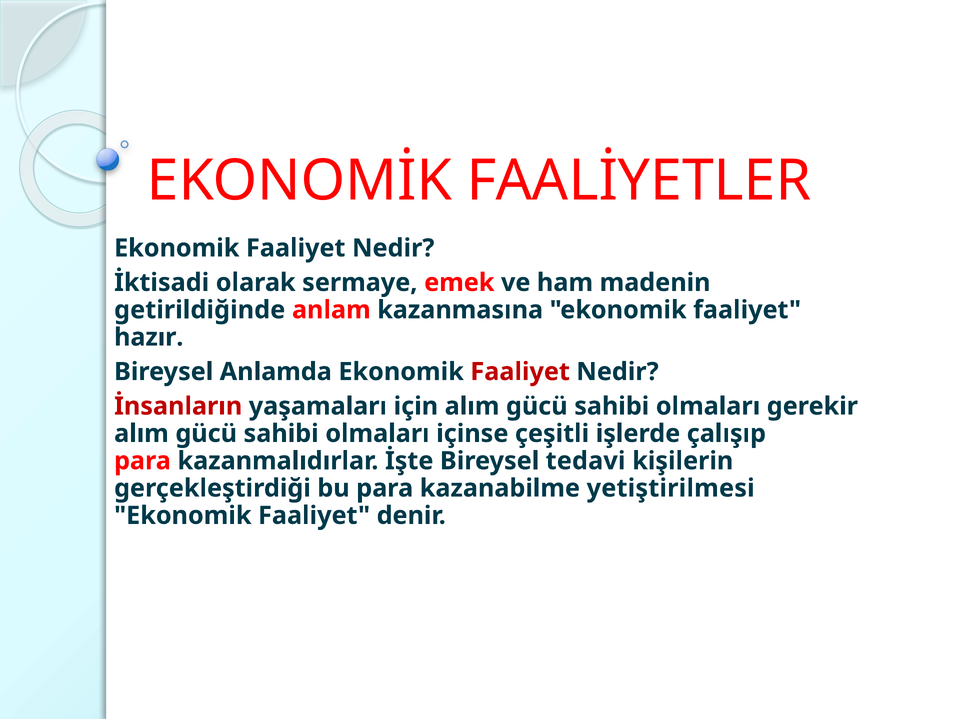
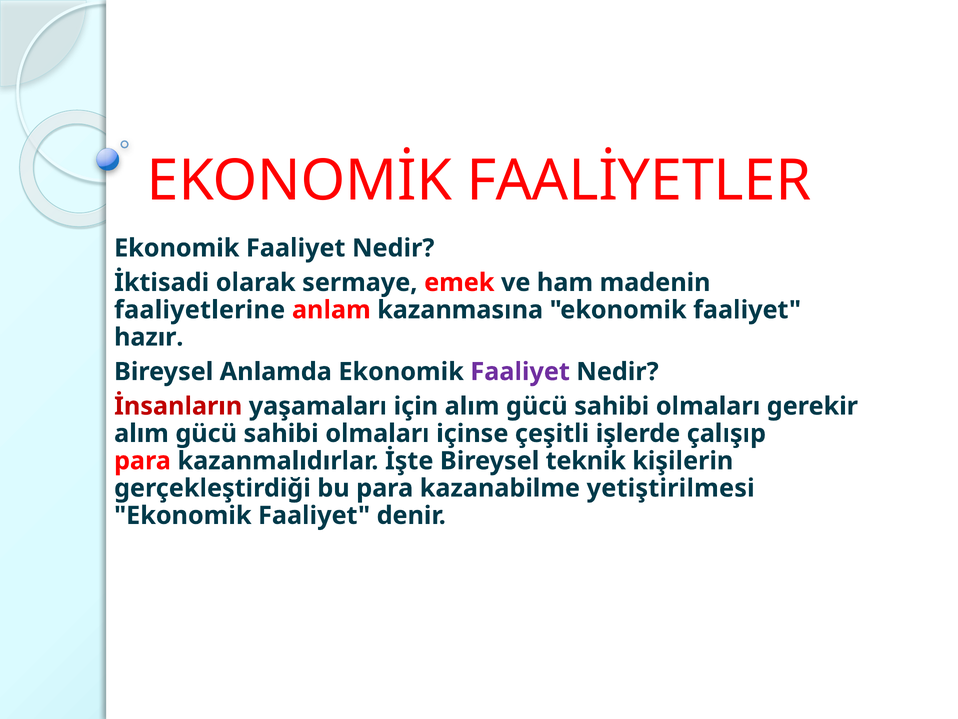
getirildiğinde: getirildiğinde -> faaliyetlerine (200, 310)
Faaliyet colour: red -> purple (520, 372)
tedavi: tedavi -> teknik (586, 461)
